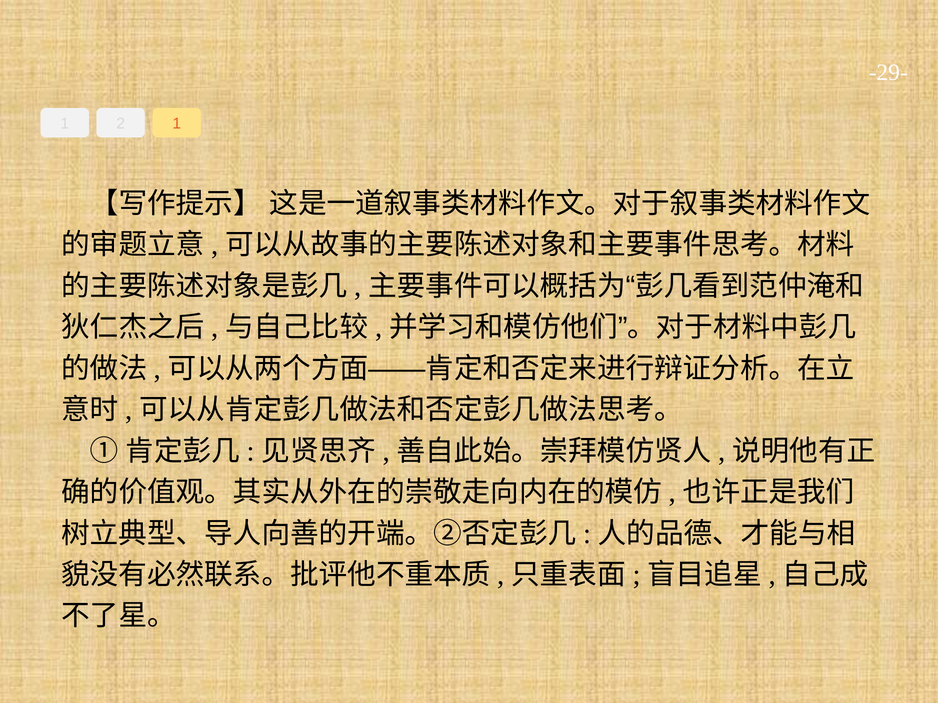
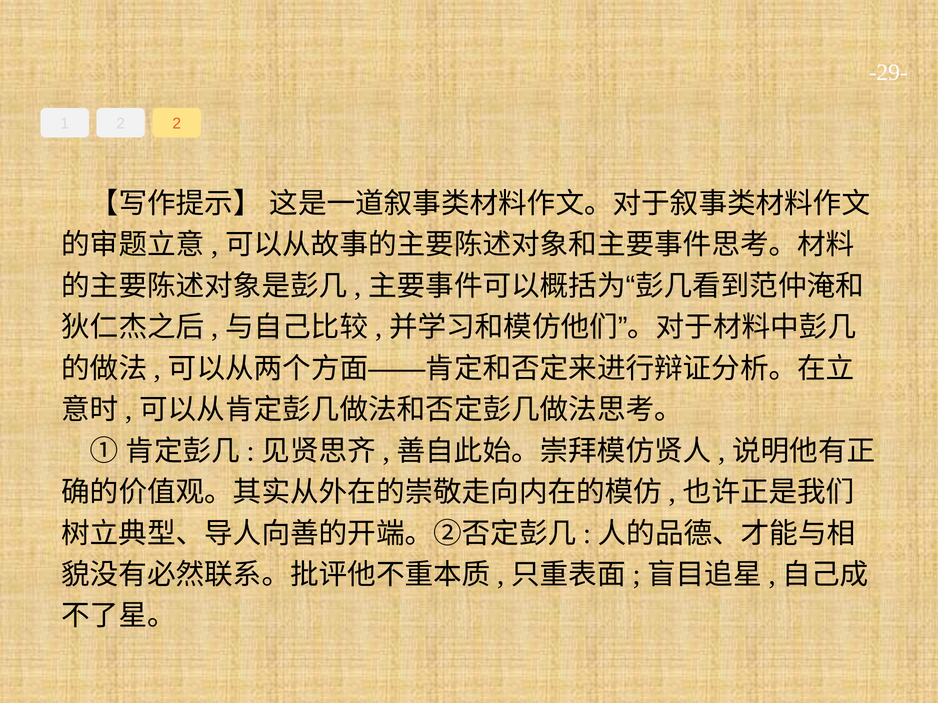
2 1: 1 -> 2 (177, 124)
